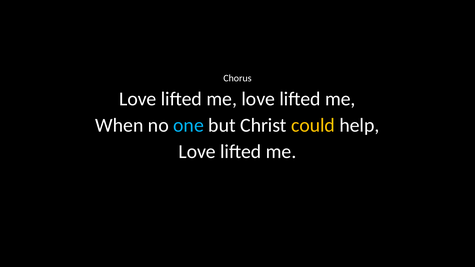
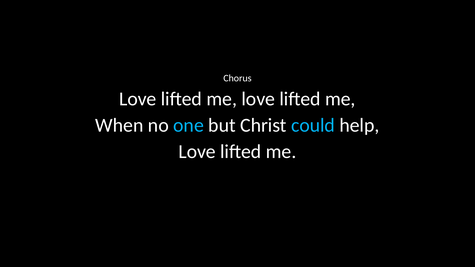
could colour: yellow -> light blue (313, 125)
